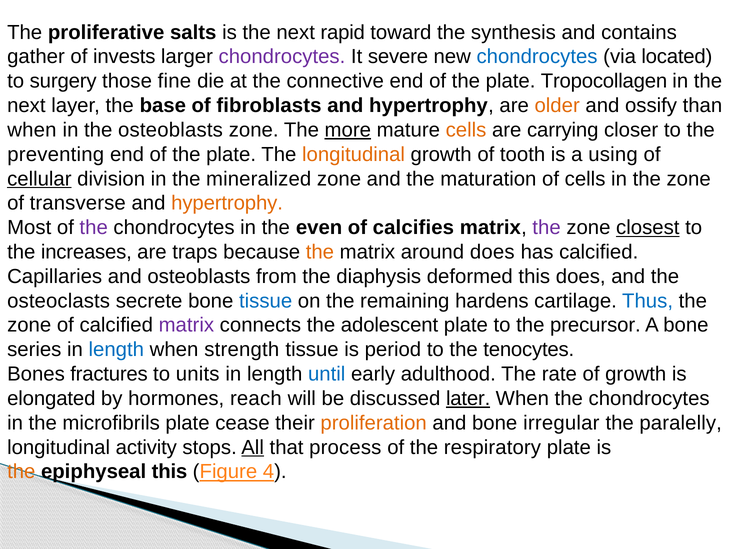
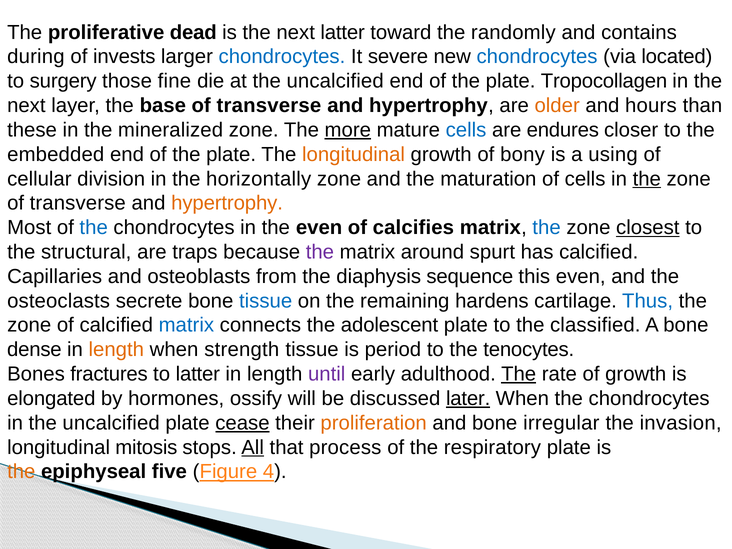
salts: salts -> dead (193, 32)
next rapid: rapid -> latter (343, 32)
synthesis: synthesis -> randomly (513, 32)
gather: gather -> during (36, 57)
chondrocytes colour: purple -> blue (282, 57)
at the connective: connective -> uncalcified (335, 81)
fibroblasts: fibroblasts -> transverse (269, 106)
ossify: ossify -> hours (651, 106)
when: when -> these (32, 130)
the osteoblasts: osteoblasts -> mineralized (171, 130)
cells colour: orange -> blue (466, 130)
carrying: carrying -> endures (563, 130)
preventing: preventing -> embedded (56, 154)
tooth: tooth -> bony (522, 154)
cellular underline: present -> none (39, 179)
mineralized: mineralized -> horizontally (259, 179)
the underline: none -> present (647, 179)
the colour: purple -> blue (94, 228)
the colour: purple -> blue (547, 228)
increases: increases -> structural (86, 252)
the colour: orange -> purple (320, 252)
around does: does -> spurt (492, 252)
deformed: deformed -> sequence (470, 276)
this does: does -> even (581, 276)
matrix colour: purple -> blue (186, 325)
precursor: precursor -> classified (595, 325)
series: series -> dense (34, 350)
length colour: blue -> orange (116, 350)
to units: units -> latter (198, 374)
until colour: blue -> purple (327, 374)
The underline: none -> present (519, 374)
reach: reach -> ossify (256, 399)
in the microfibrils: microfibrils -> uncalcified (111, 423)
cease underline: none -> present (242, 423)
paralelly: paralelly -> invasion (681, 423)
activity: activity -> mitosis (146, 447)
epiphyseal this: this -> five (169, 472)
